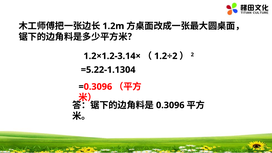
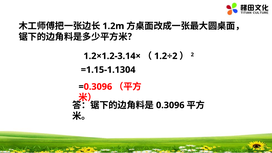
=5.22-1.1304: =5.22-1.1304 -> =1.15-1.1304 (108, 70)
